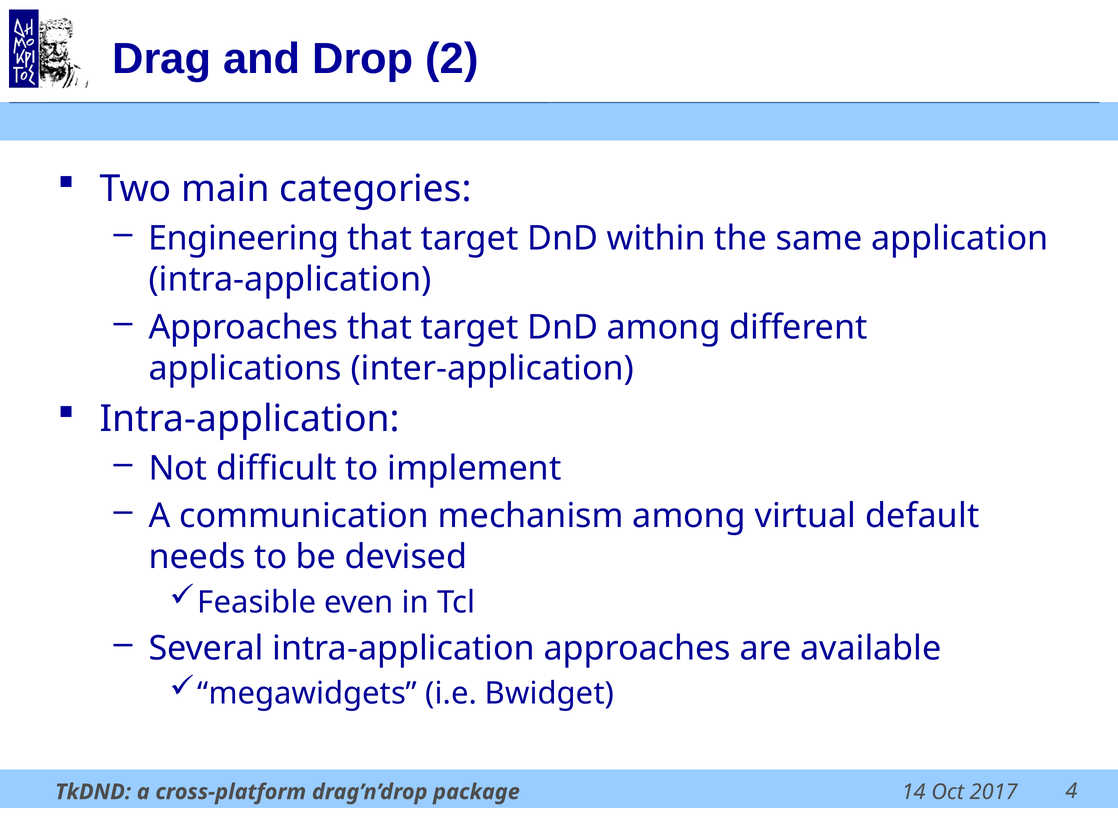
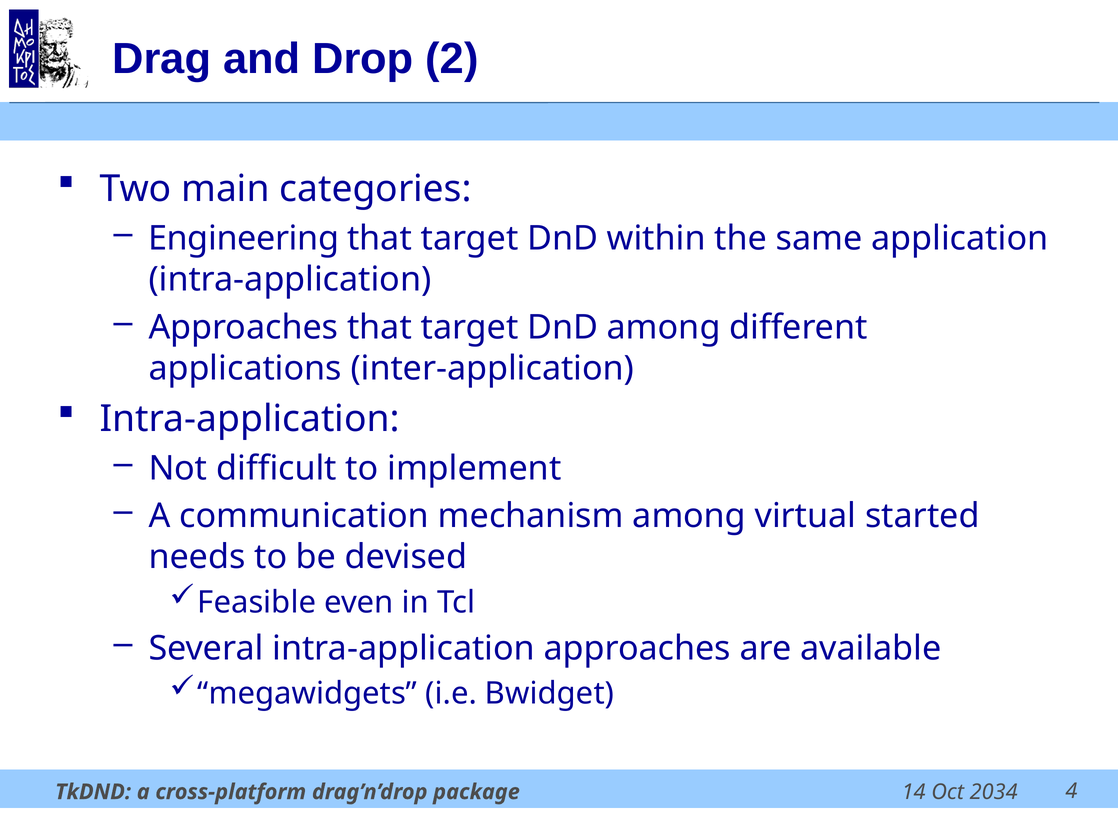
default: default -> started (922, 516)
2017: 2017 -> 2034 (994, 791)
